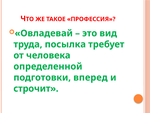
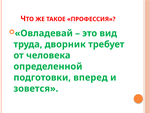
посылка: посылка -> дворник (65, 44)
строчит: строчит -> зовется (36, 88)
